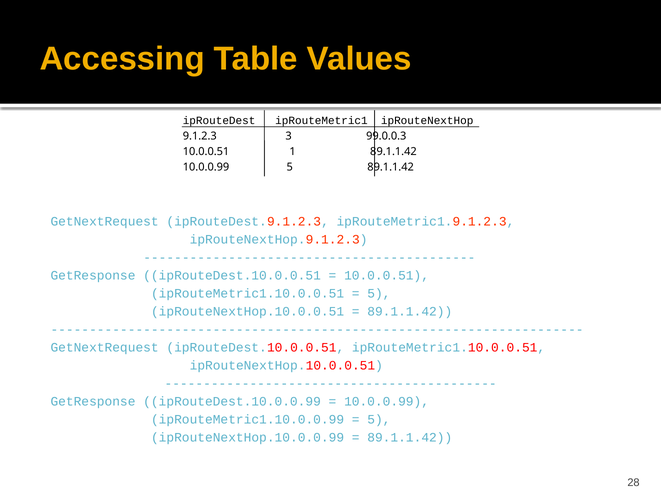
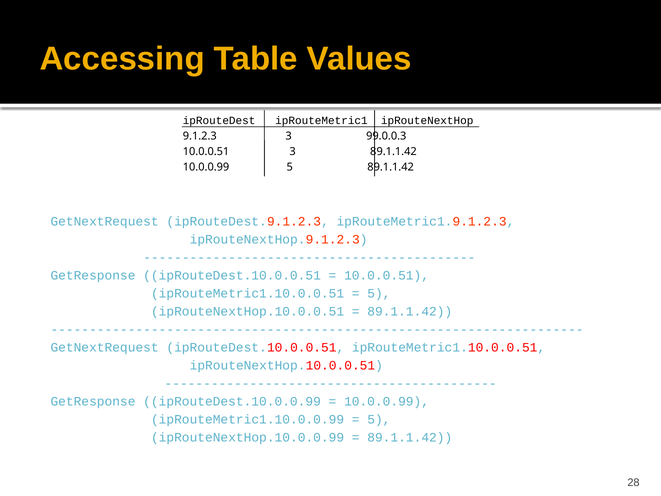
10.0.0.51 1: 1 -> 3 (293, 152)
